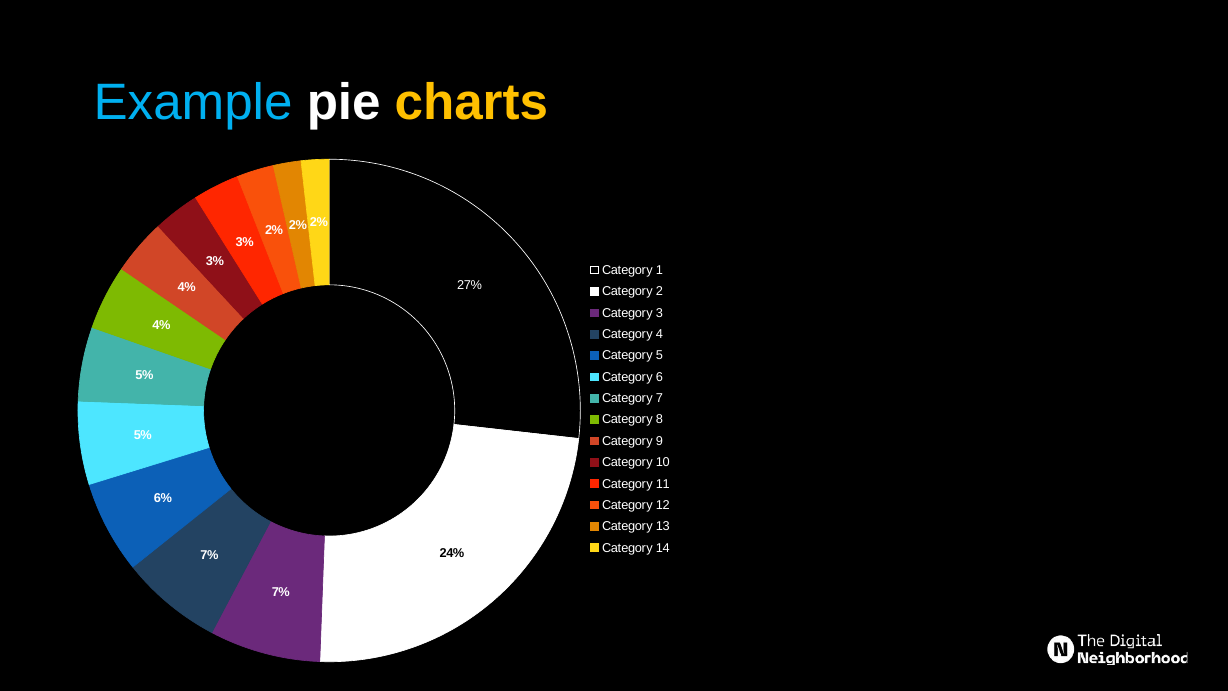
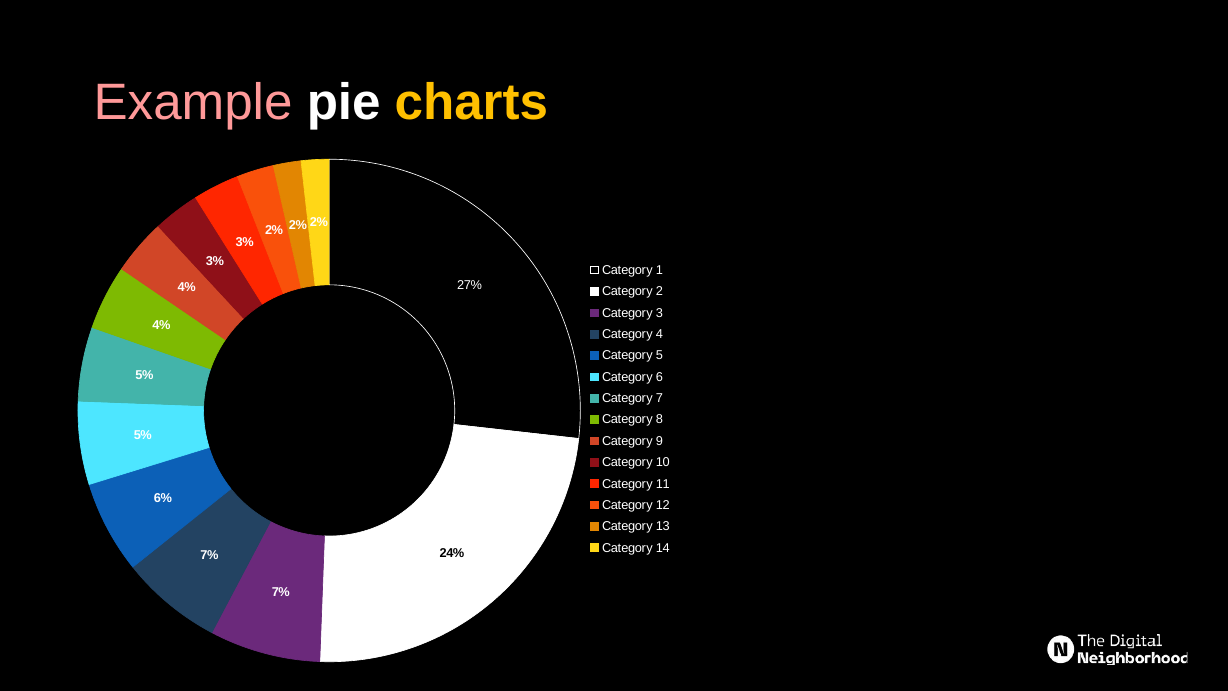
Example colour: light blue -> pink (193, 103)
